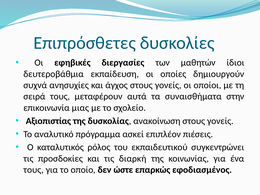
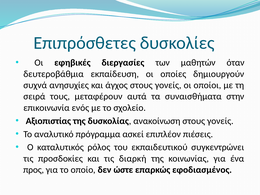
ίδιοι: ίδιοι -> όταν (236, 63)
μιας: μιας -> ενός (80, 108)
τους: τους -> προς (34, 170)
